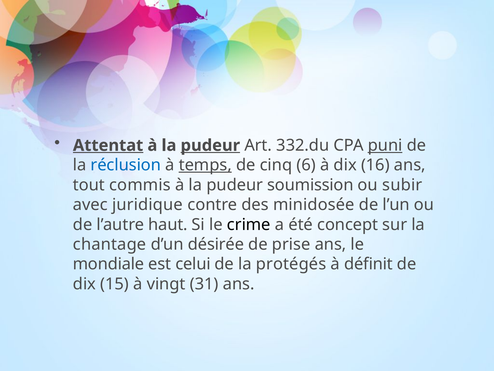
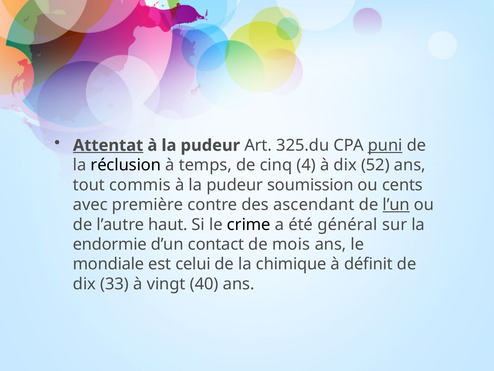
pudeur underline: present -> none (210, 145)
332.du: 332.du -> 325.du (303, 145)
réclusion colour: blue -> black (126, 165)
temps underline: present -> none (205, 165)
6: 6 -> 4 (306, 165)
16: 16 -> 52 (375, 165)
subir: subir -> cents (402, 185)
juridique: juridique -> première (148, 205)
minidosée: minidosée -> ascendant (314, 205)
l’un underline: none -> present (396, 205)
concept: concept -> général (347, 224)
chantage: chantage -> endormie (110, 244)
désirée: désirée -> contact (216, 244)
prise: prise -> mois (291, 244)
protégés: protégés -> chimique (291, 264)
15: 15 -> 33 (115, 284)
31: 31 -> 40 (204, 284)
